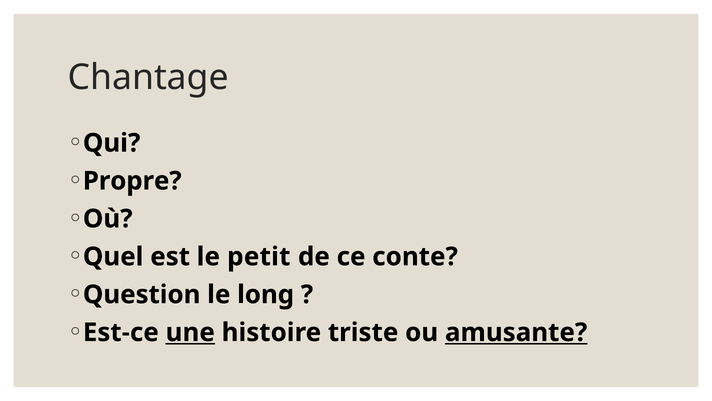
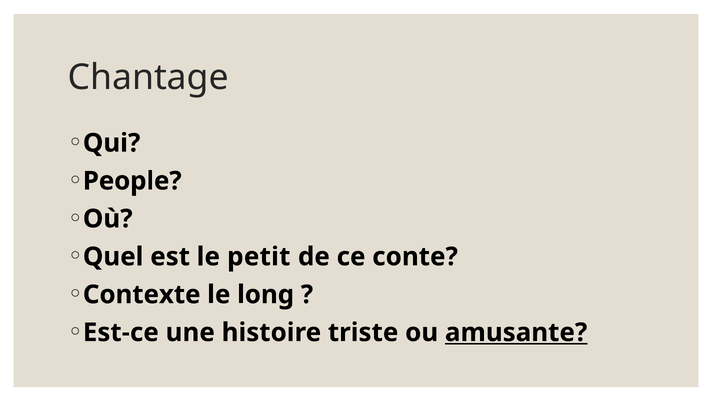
Propre: Propre -> People (132, 181)
Question: Question -> Contexte (142, 294)
une underline: present -> none (190, 332)
